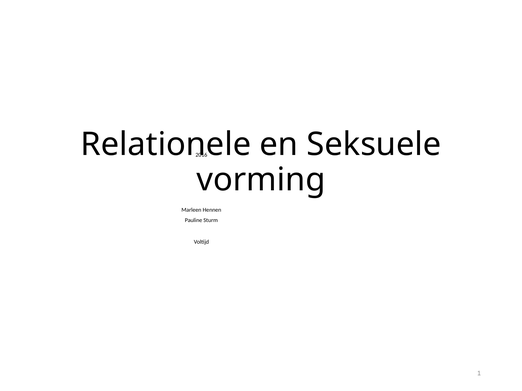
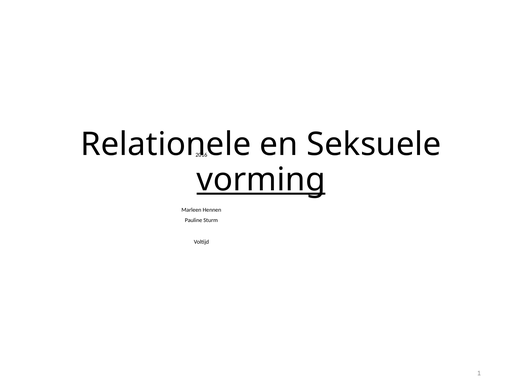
vorming underline: none -> present (261, 180)
